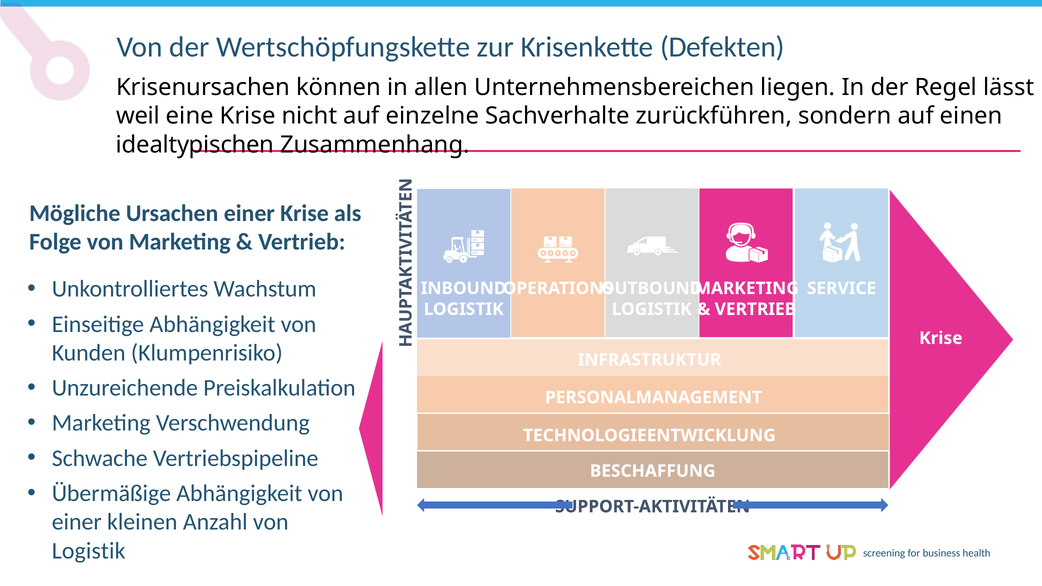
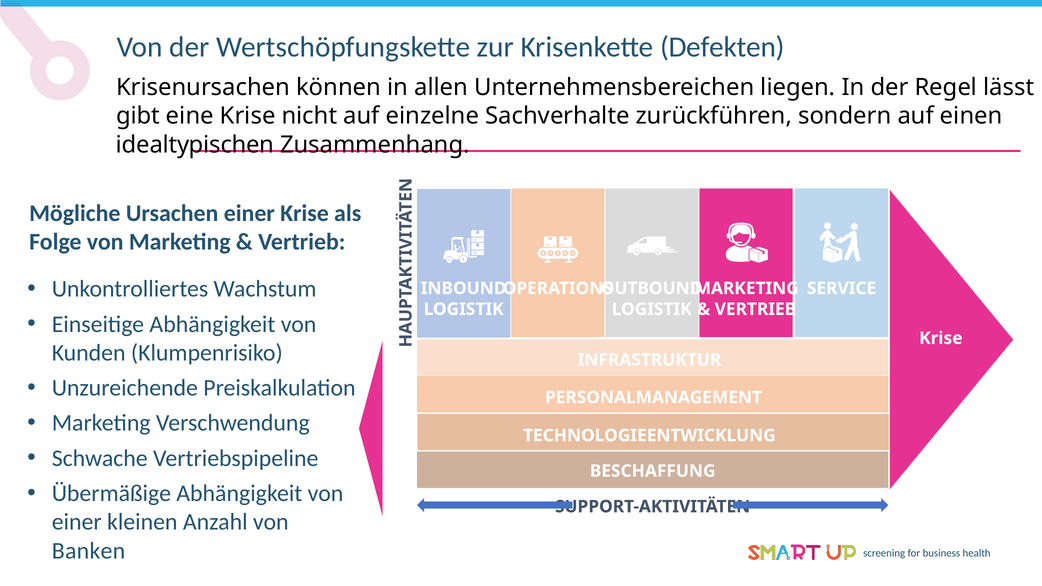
weil: weil -> gibt (138, 116)
Logistik: Logistik -> Banken (89, 551)
